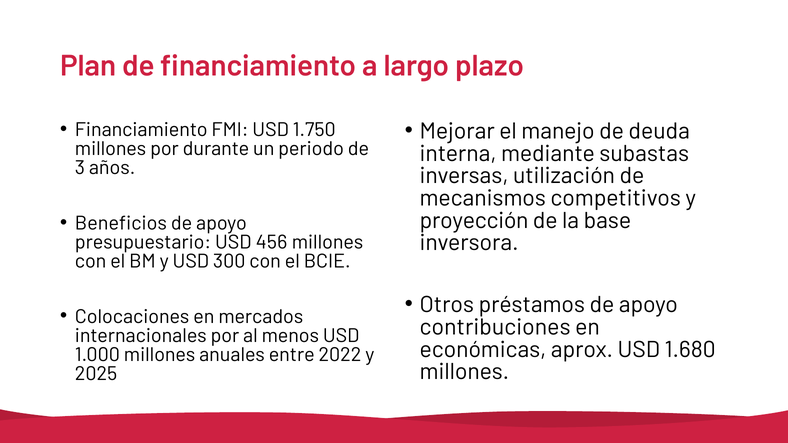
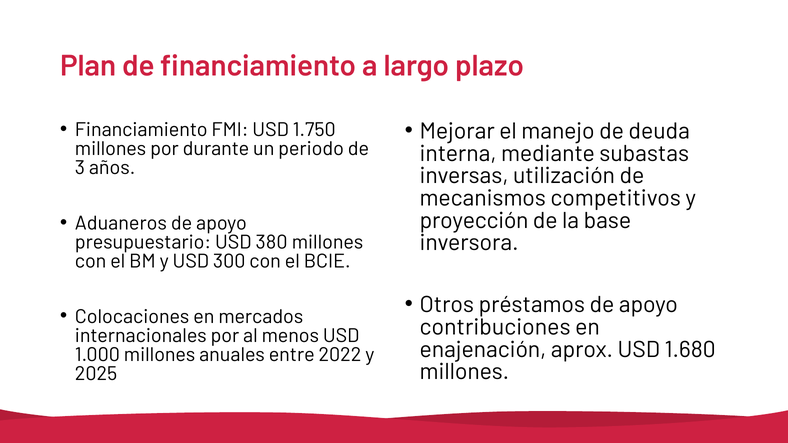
Beneficios: Beneficios -> Aduaneros (121, 223)
456: 456 -> 380 (272, 242)
económicas: económicas -> enajenación (483, 350)
